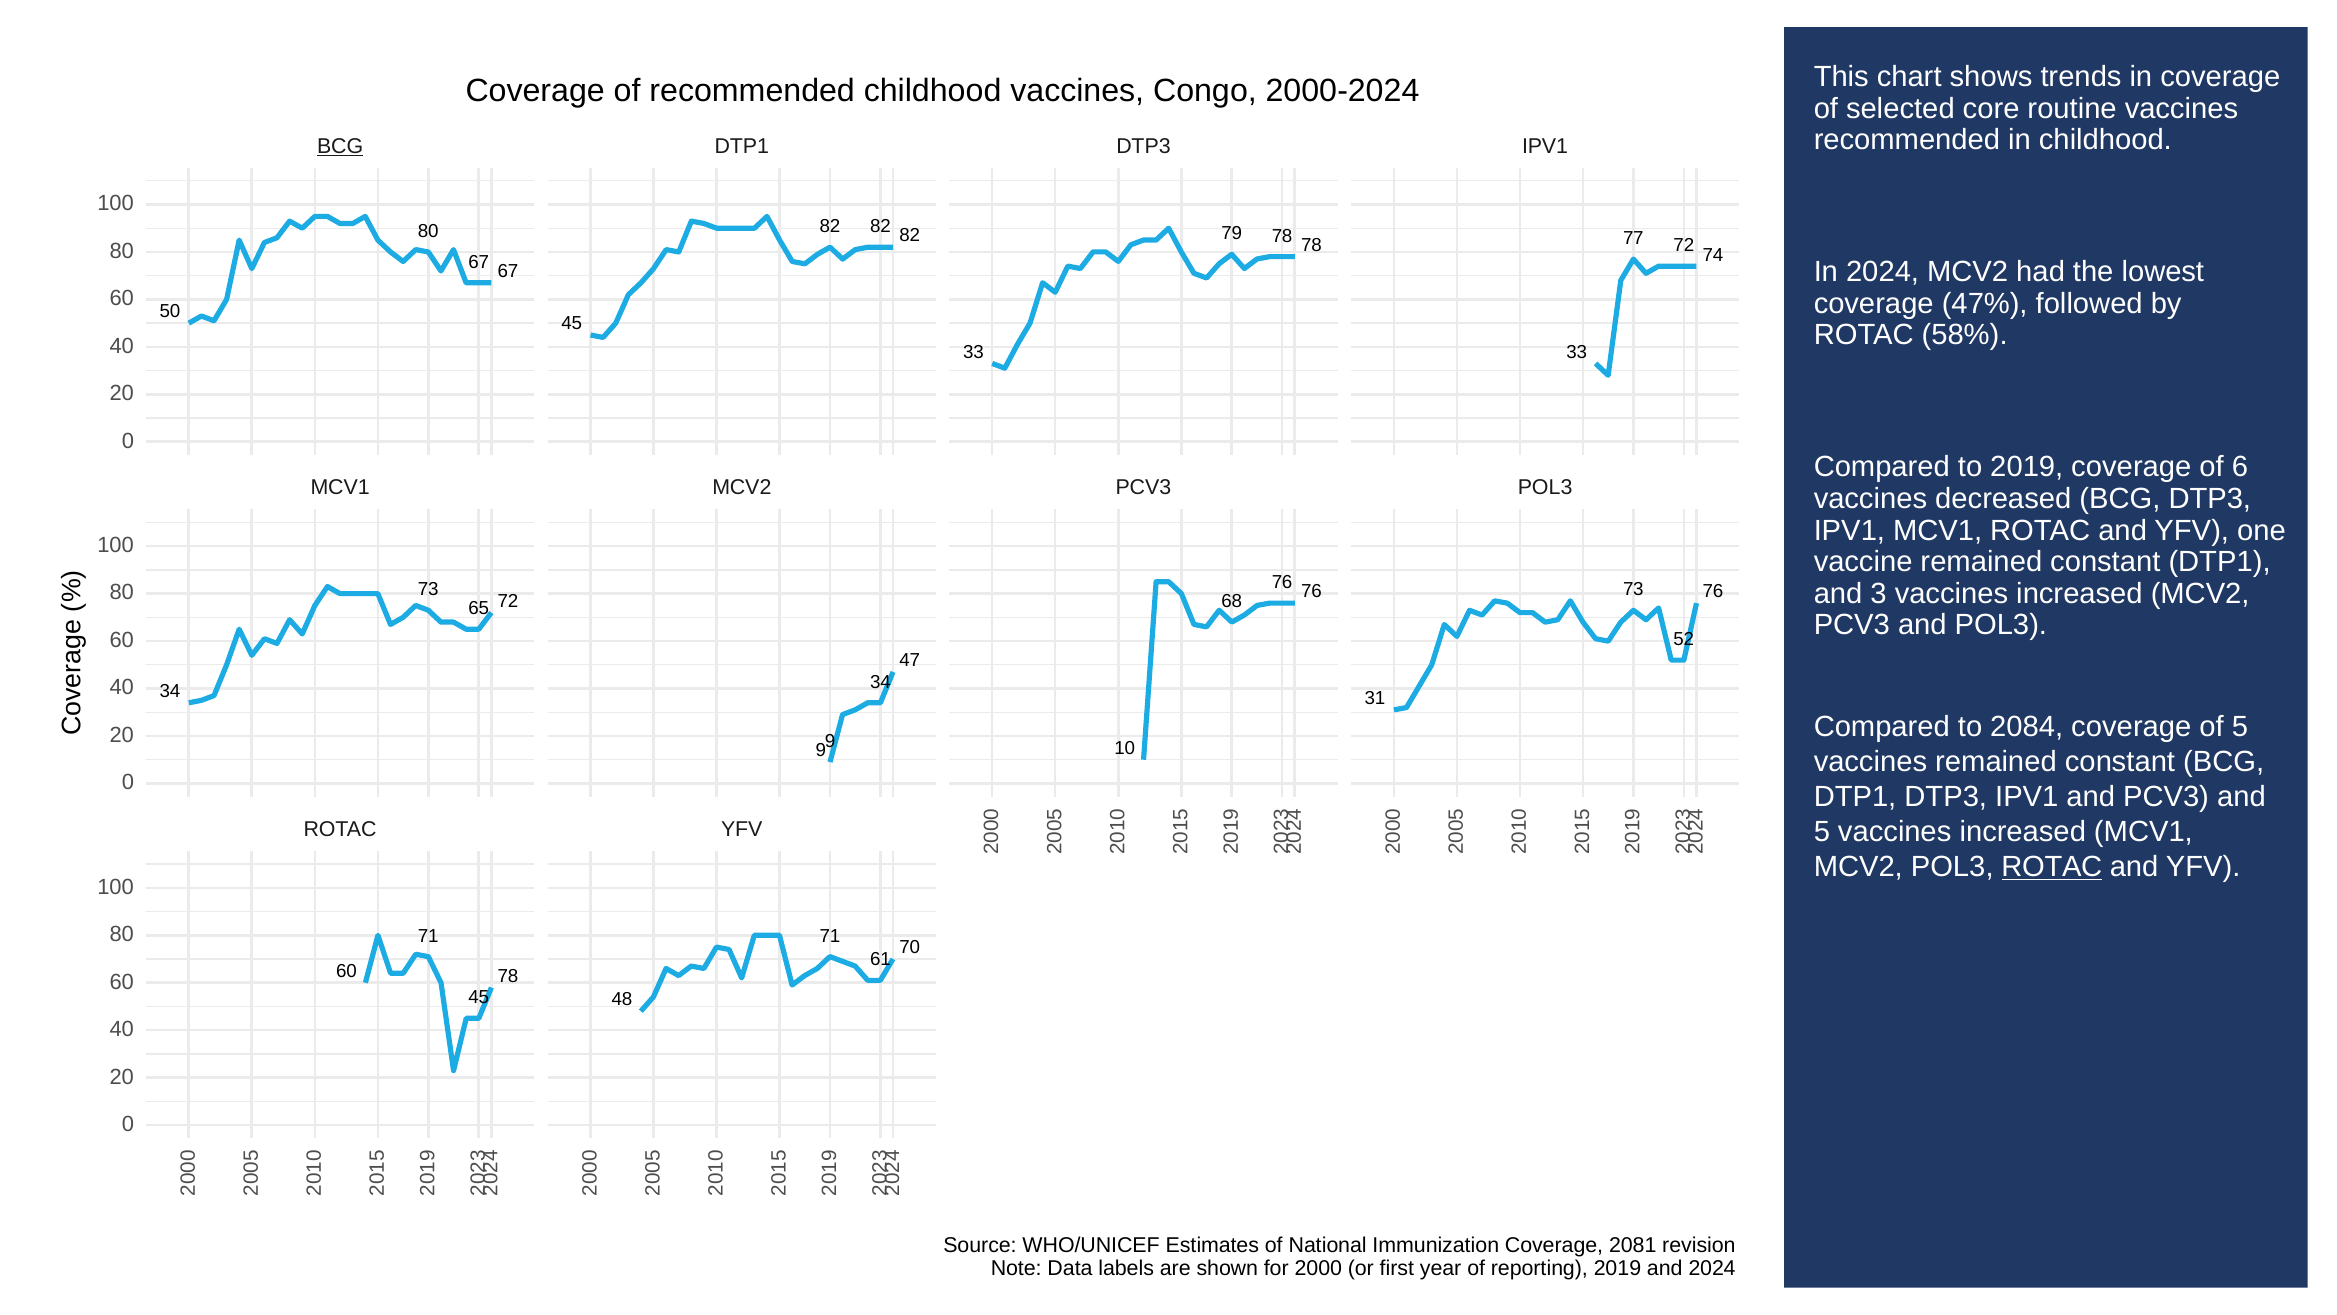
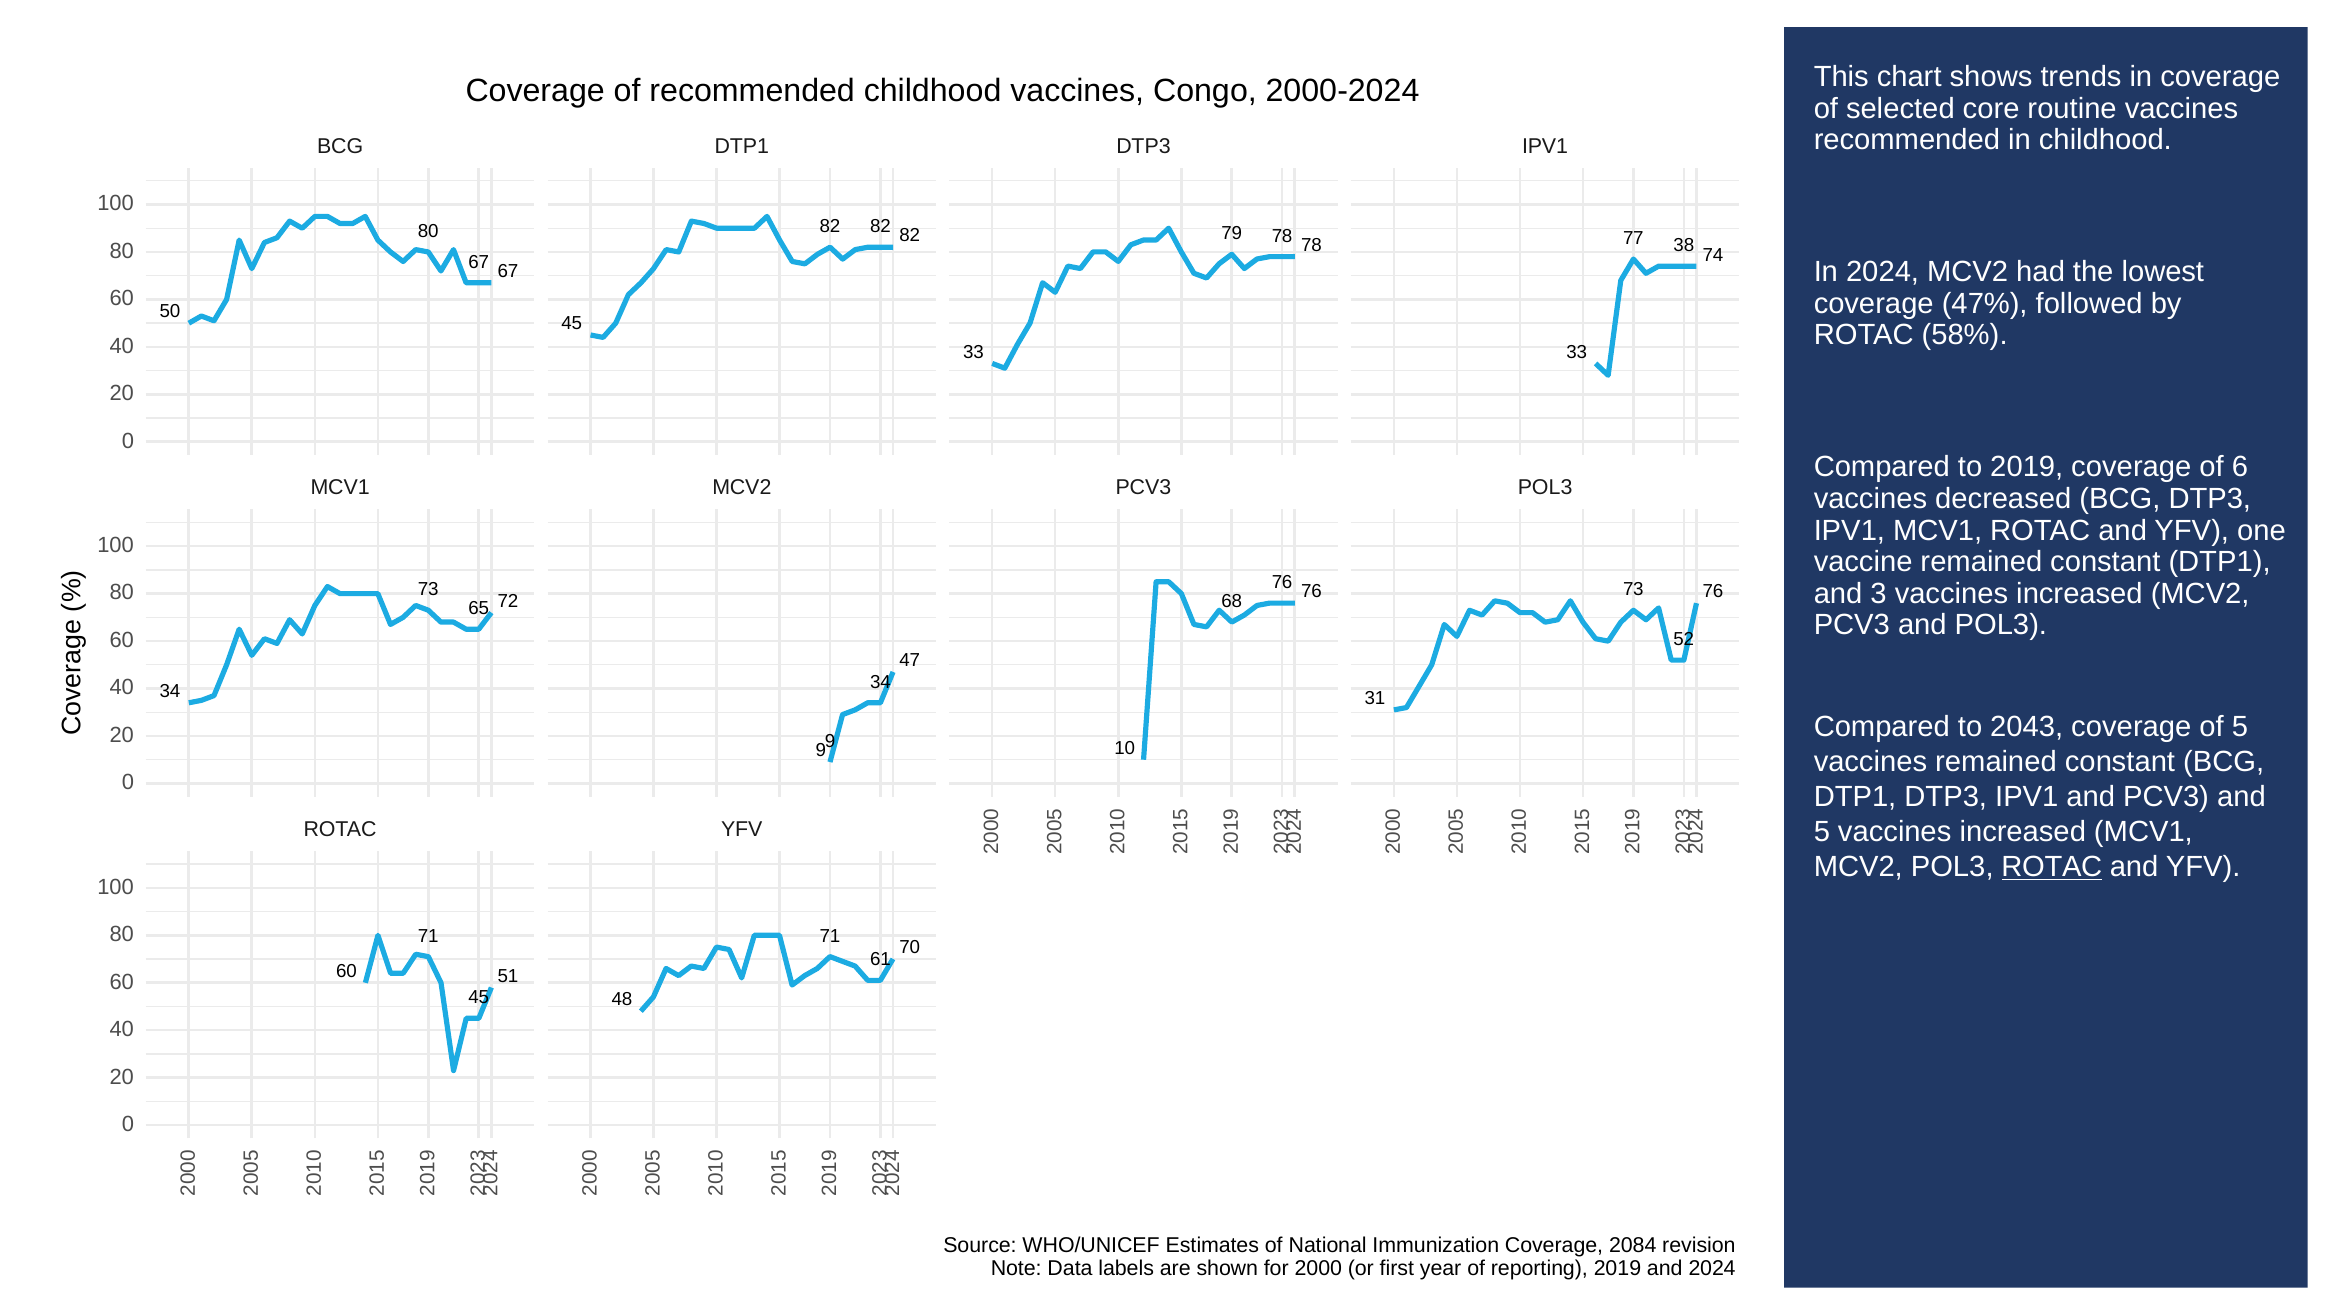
BCG underline: present -> none (340, 146)
77 72: 72 -> 38 (1684, 245)
2084: 2084 -> 2043 (2027, 726)
60 78: 78 -> 51 (508, 976)
2081: 2081 -> 2084 (1633, 1245)
